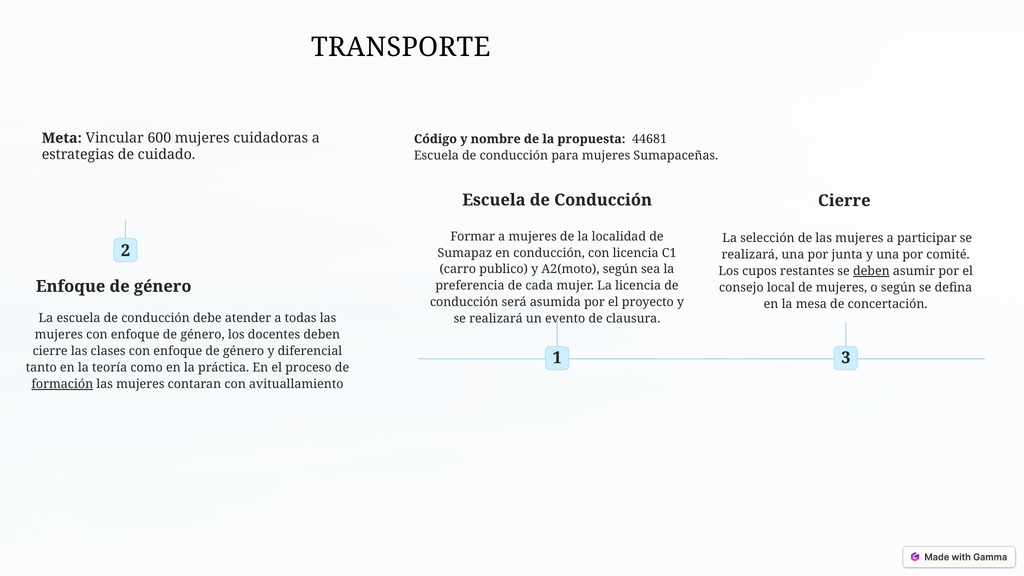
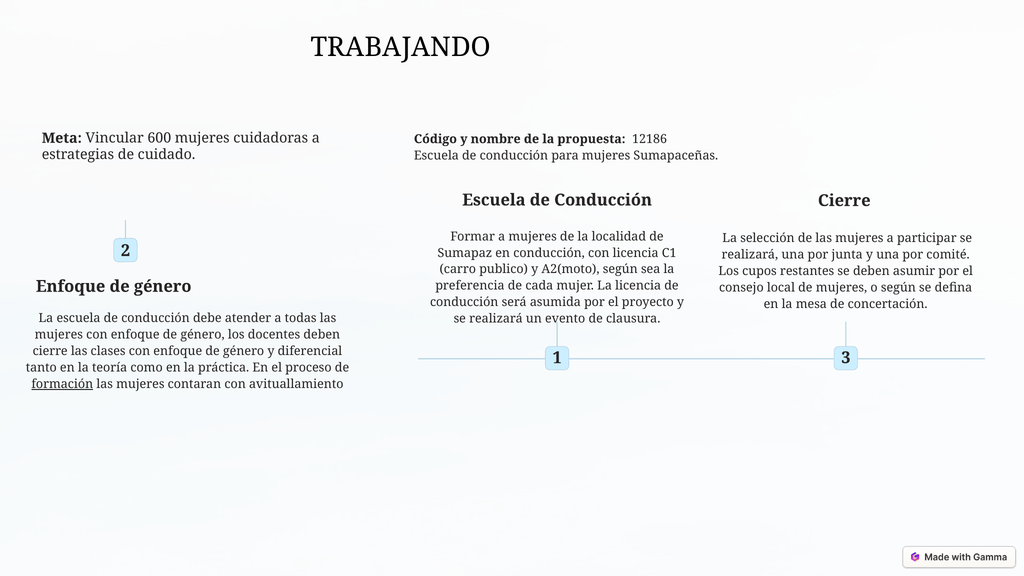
TRANSPORTE: TRANSPORTE -> TRABAJANDO (401, 47)
44681: 44681 -> 12186 (650, 139)
deben underline: present -> none (871, 271)
